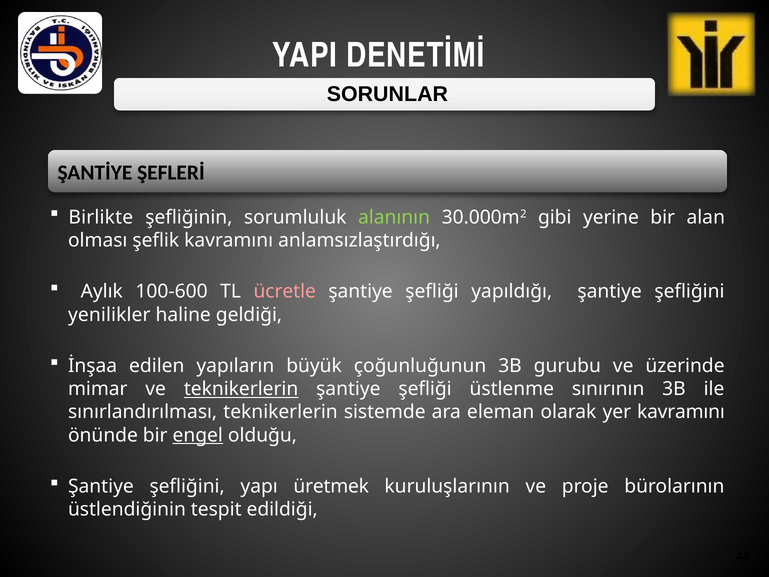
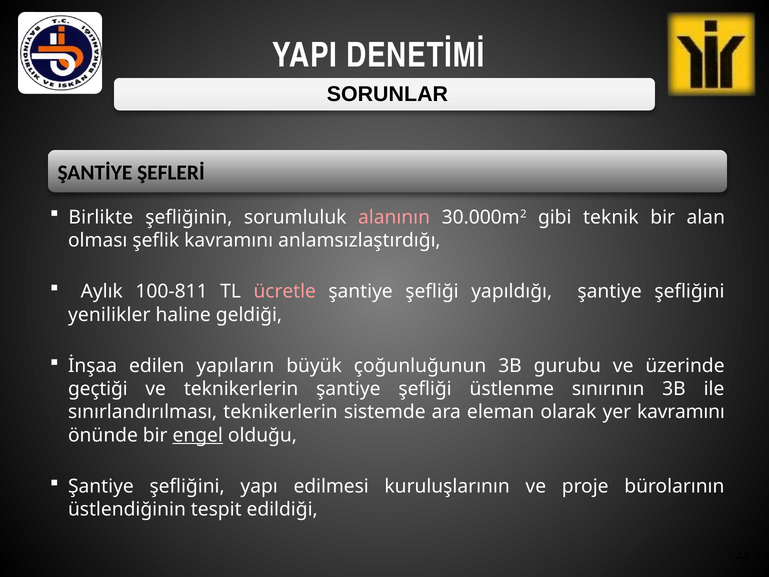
alanının colour: light green -> pink (394, 217)
yerine: yerine -> teknik (611, 217)
100-600: 100-600 -> 100-811 (172, 292)
mimar: mimar -> geçtiği (98, 389)
teknikerlerin underline: present -> none (241, 389)
üretmek: üretmek -> edilmesi (331, 486)
